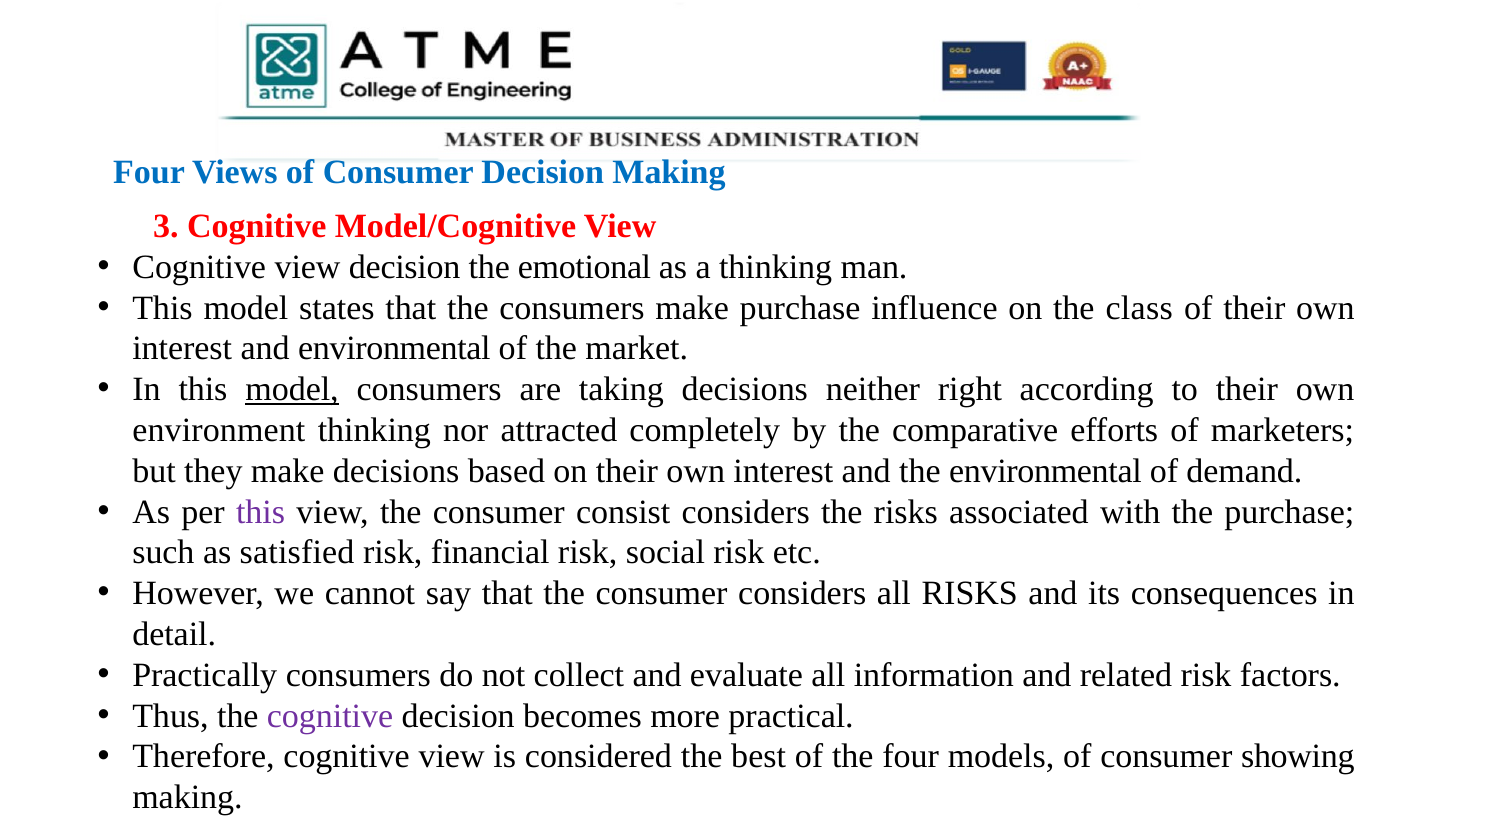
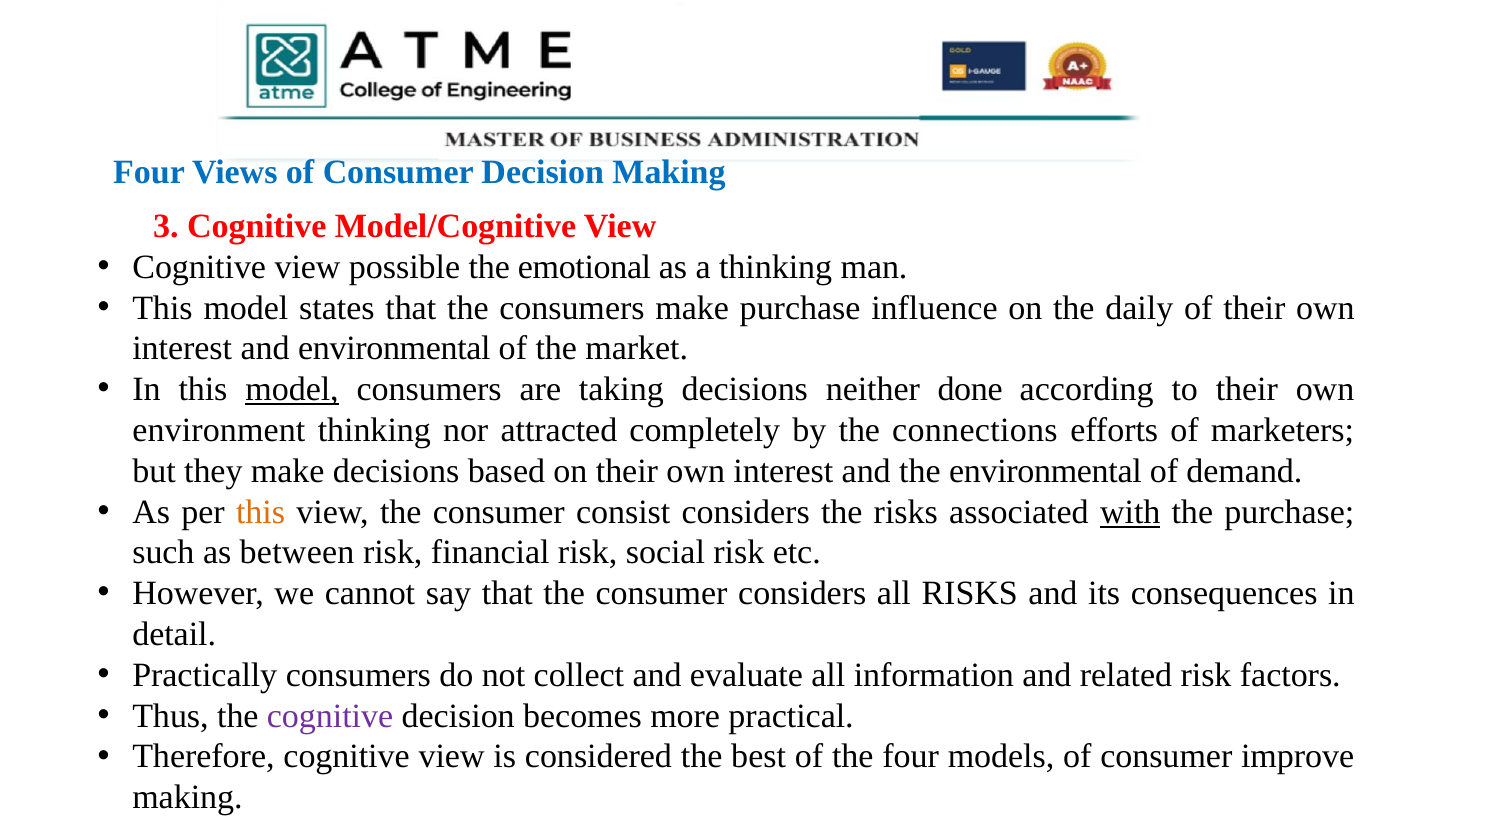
view decision: decision -> possible (405, 267)
class: class -> daily (1139, 308)
right: right -> done (970, 390)
comparative: comparative -> connections (975, 430)
this colour: purple -> orange (261, 512)
with underline: none -> present (1130, 512)
satisfied: satisfied -> between (297, 553)
showing: showing -> improve (1298, 757)
